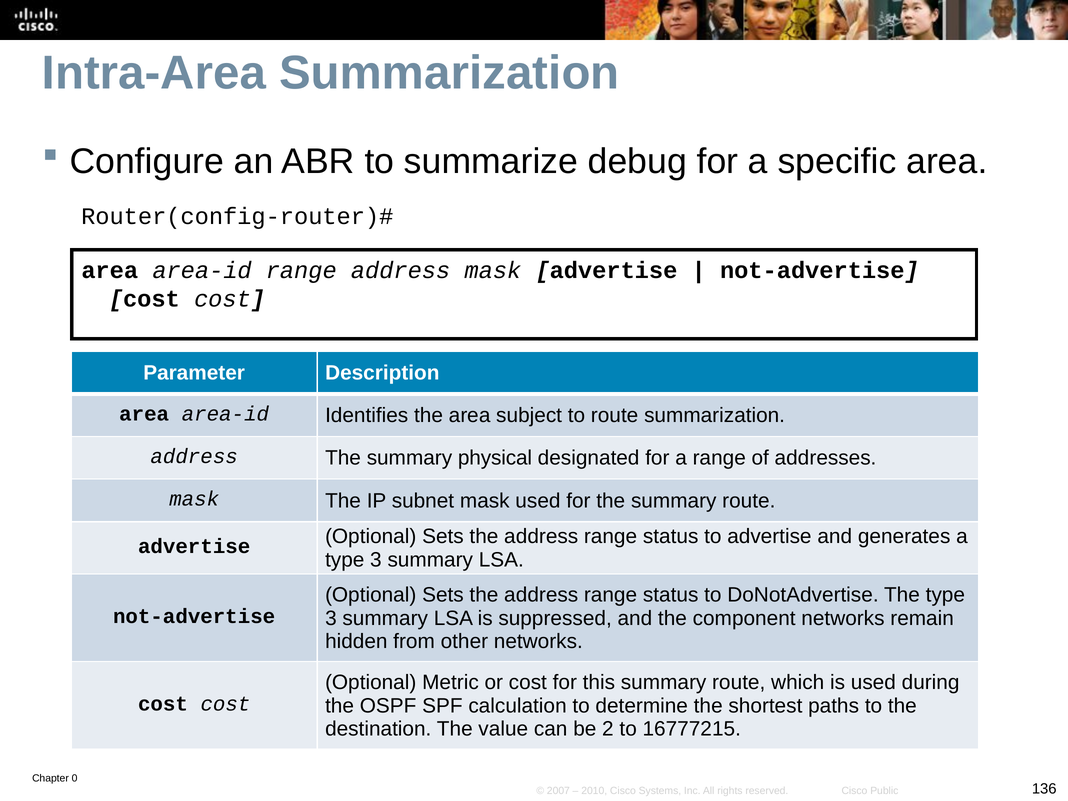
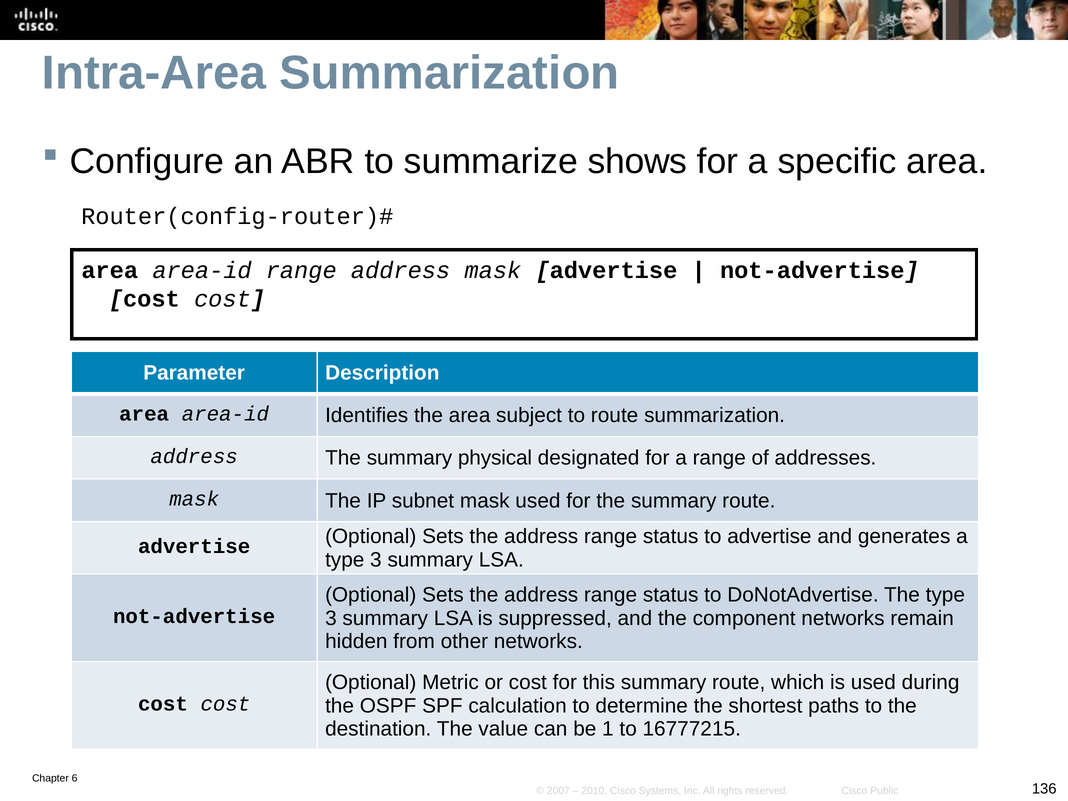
debug: debug -> shows (638, 162)
2: 2 -> 1 (608, 729)
0: 0 -> 6 (75, 778)
